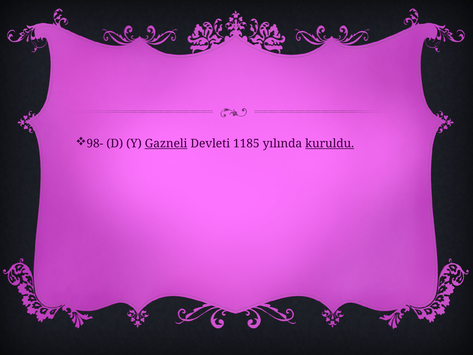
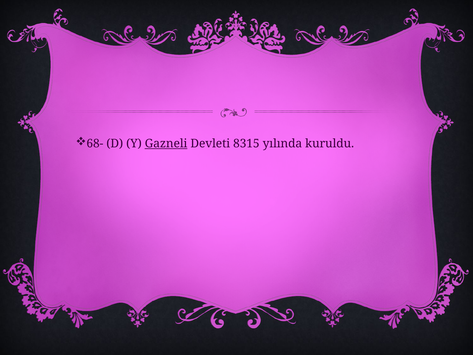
98-: 98- -> 68- (95, 144)
1185: 1185 -> 8315 (246, 144)
kuruldu underline: present -> none (330, 144)
